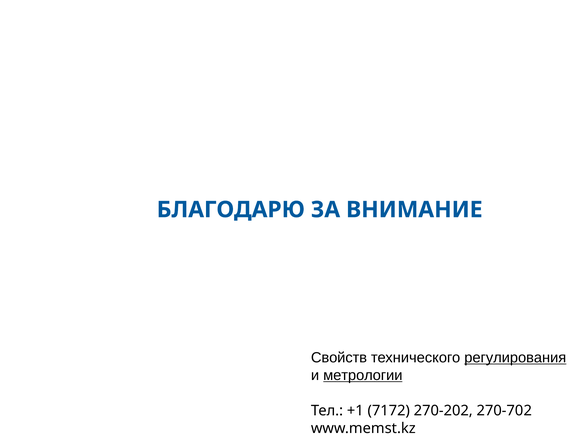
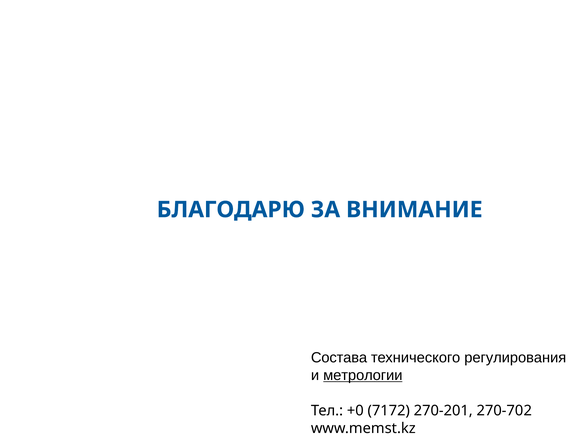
Свойств: Свойств -> Состава (339, 358)
регулирования underline: present -> none (515, 358)
+1: +1 -> +0 (355, 411)
270-202: 270-202 -> 270-201 (443, 411)
